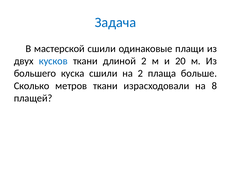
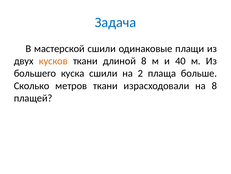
кусков colour: blue -> orange (53, 61)
длиной 2: 2 -> 8 (144, 61)
20: 20 -> 40 (180, 61)
